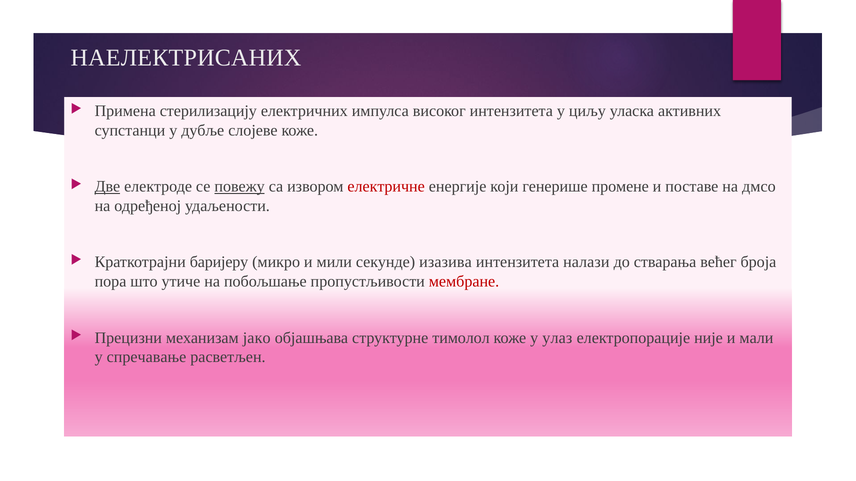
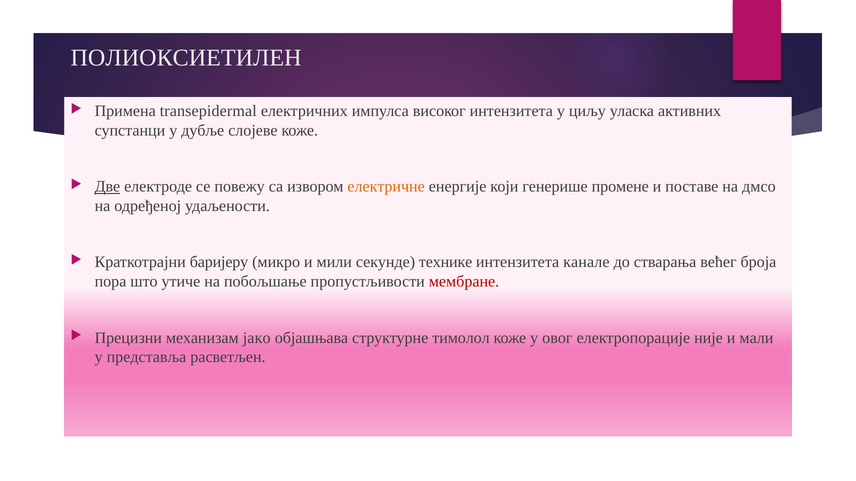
НАЕЛЕКТРИСАНИХ: НАЕЛЕКТРИСАНИХ -> ПОЛИОКСИЕТИЛЕН (186, 58)
стерилизацију: стерилизацију -> transepidermal (208, 111)
повежу underline: present -> none (240, 187)
електричне colour: red -> orange (386, 187)
изазива: изазива -> технике (446, 262)
налази: налази -> канале (586, 262)
улаз: улаз -> овог (557, 338)
спречавање: спречавање -> представља (146, 357)
